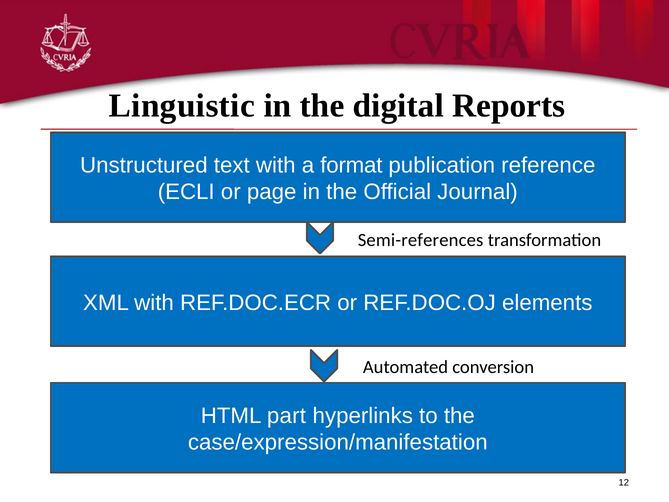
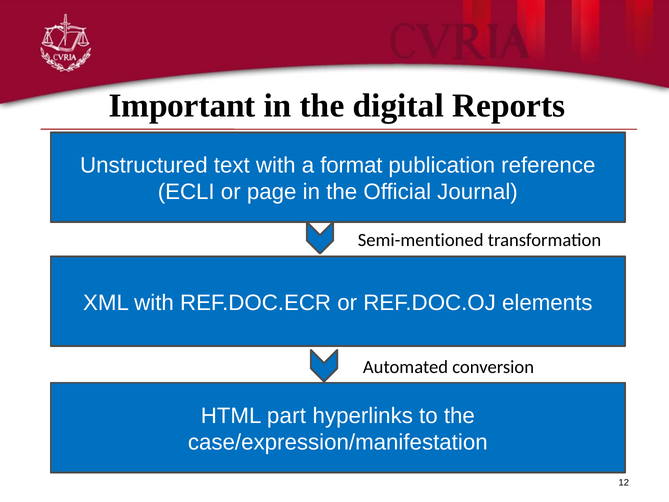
Linguistic: Linguistic -> Important (182, 106)
Semi-references: Semi-references -> Semi-mentioned (421, 240)
